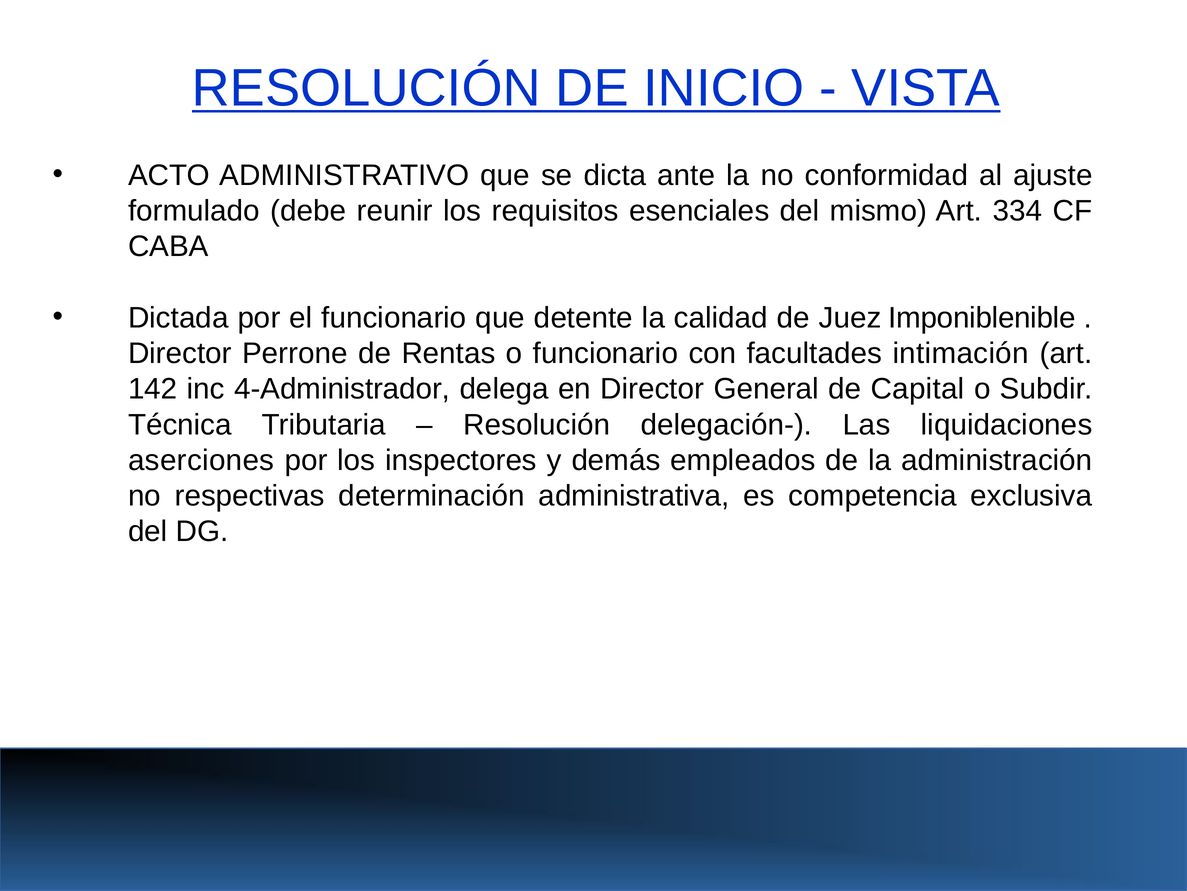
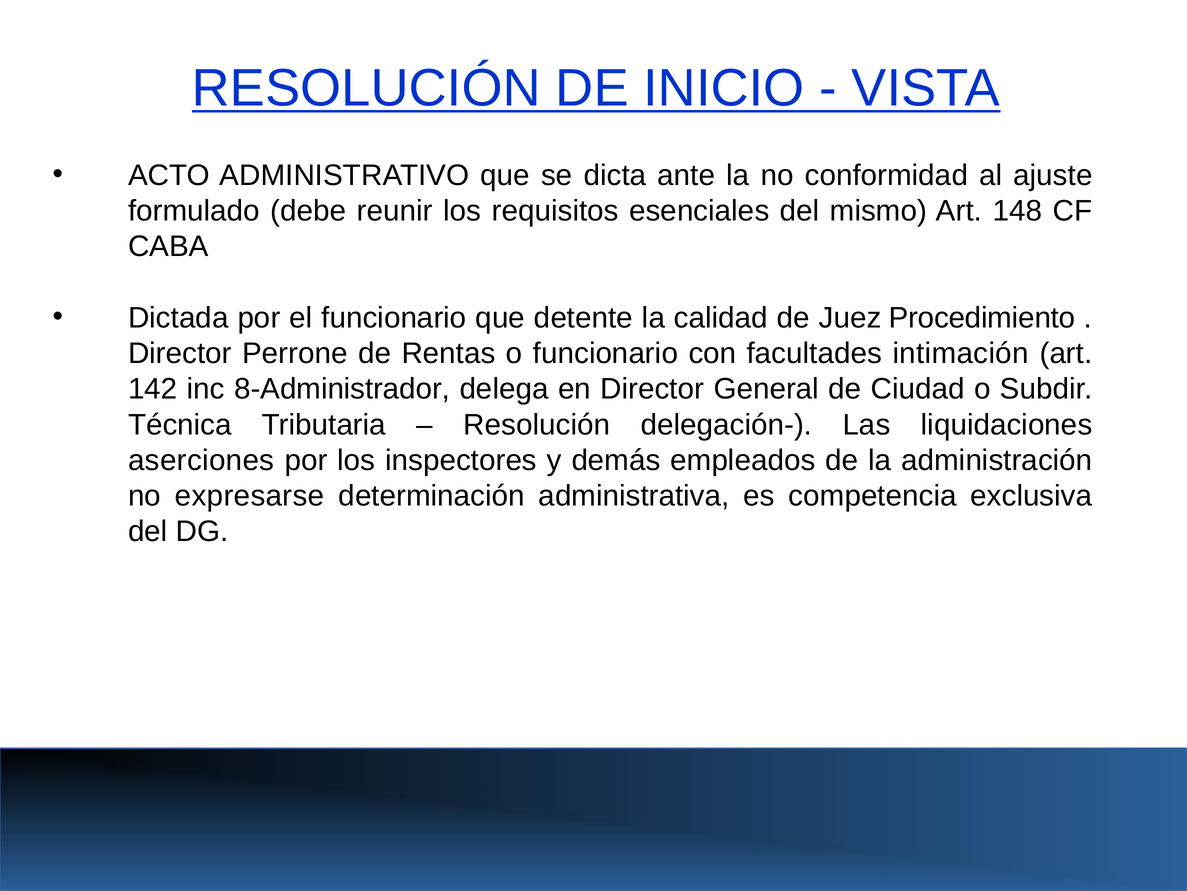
334: 334 -> 148 (1017, 211)
Imponiblenible: Imponiblenible -> Procedimiento (982, 318)
4-Administrador: 4-Administrador -> 8-Administrador (342, 389)
Capital: Capital -> Ciudad (918, 389)
respectivas: respectivas -> expresarse (250, 496)
